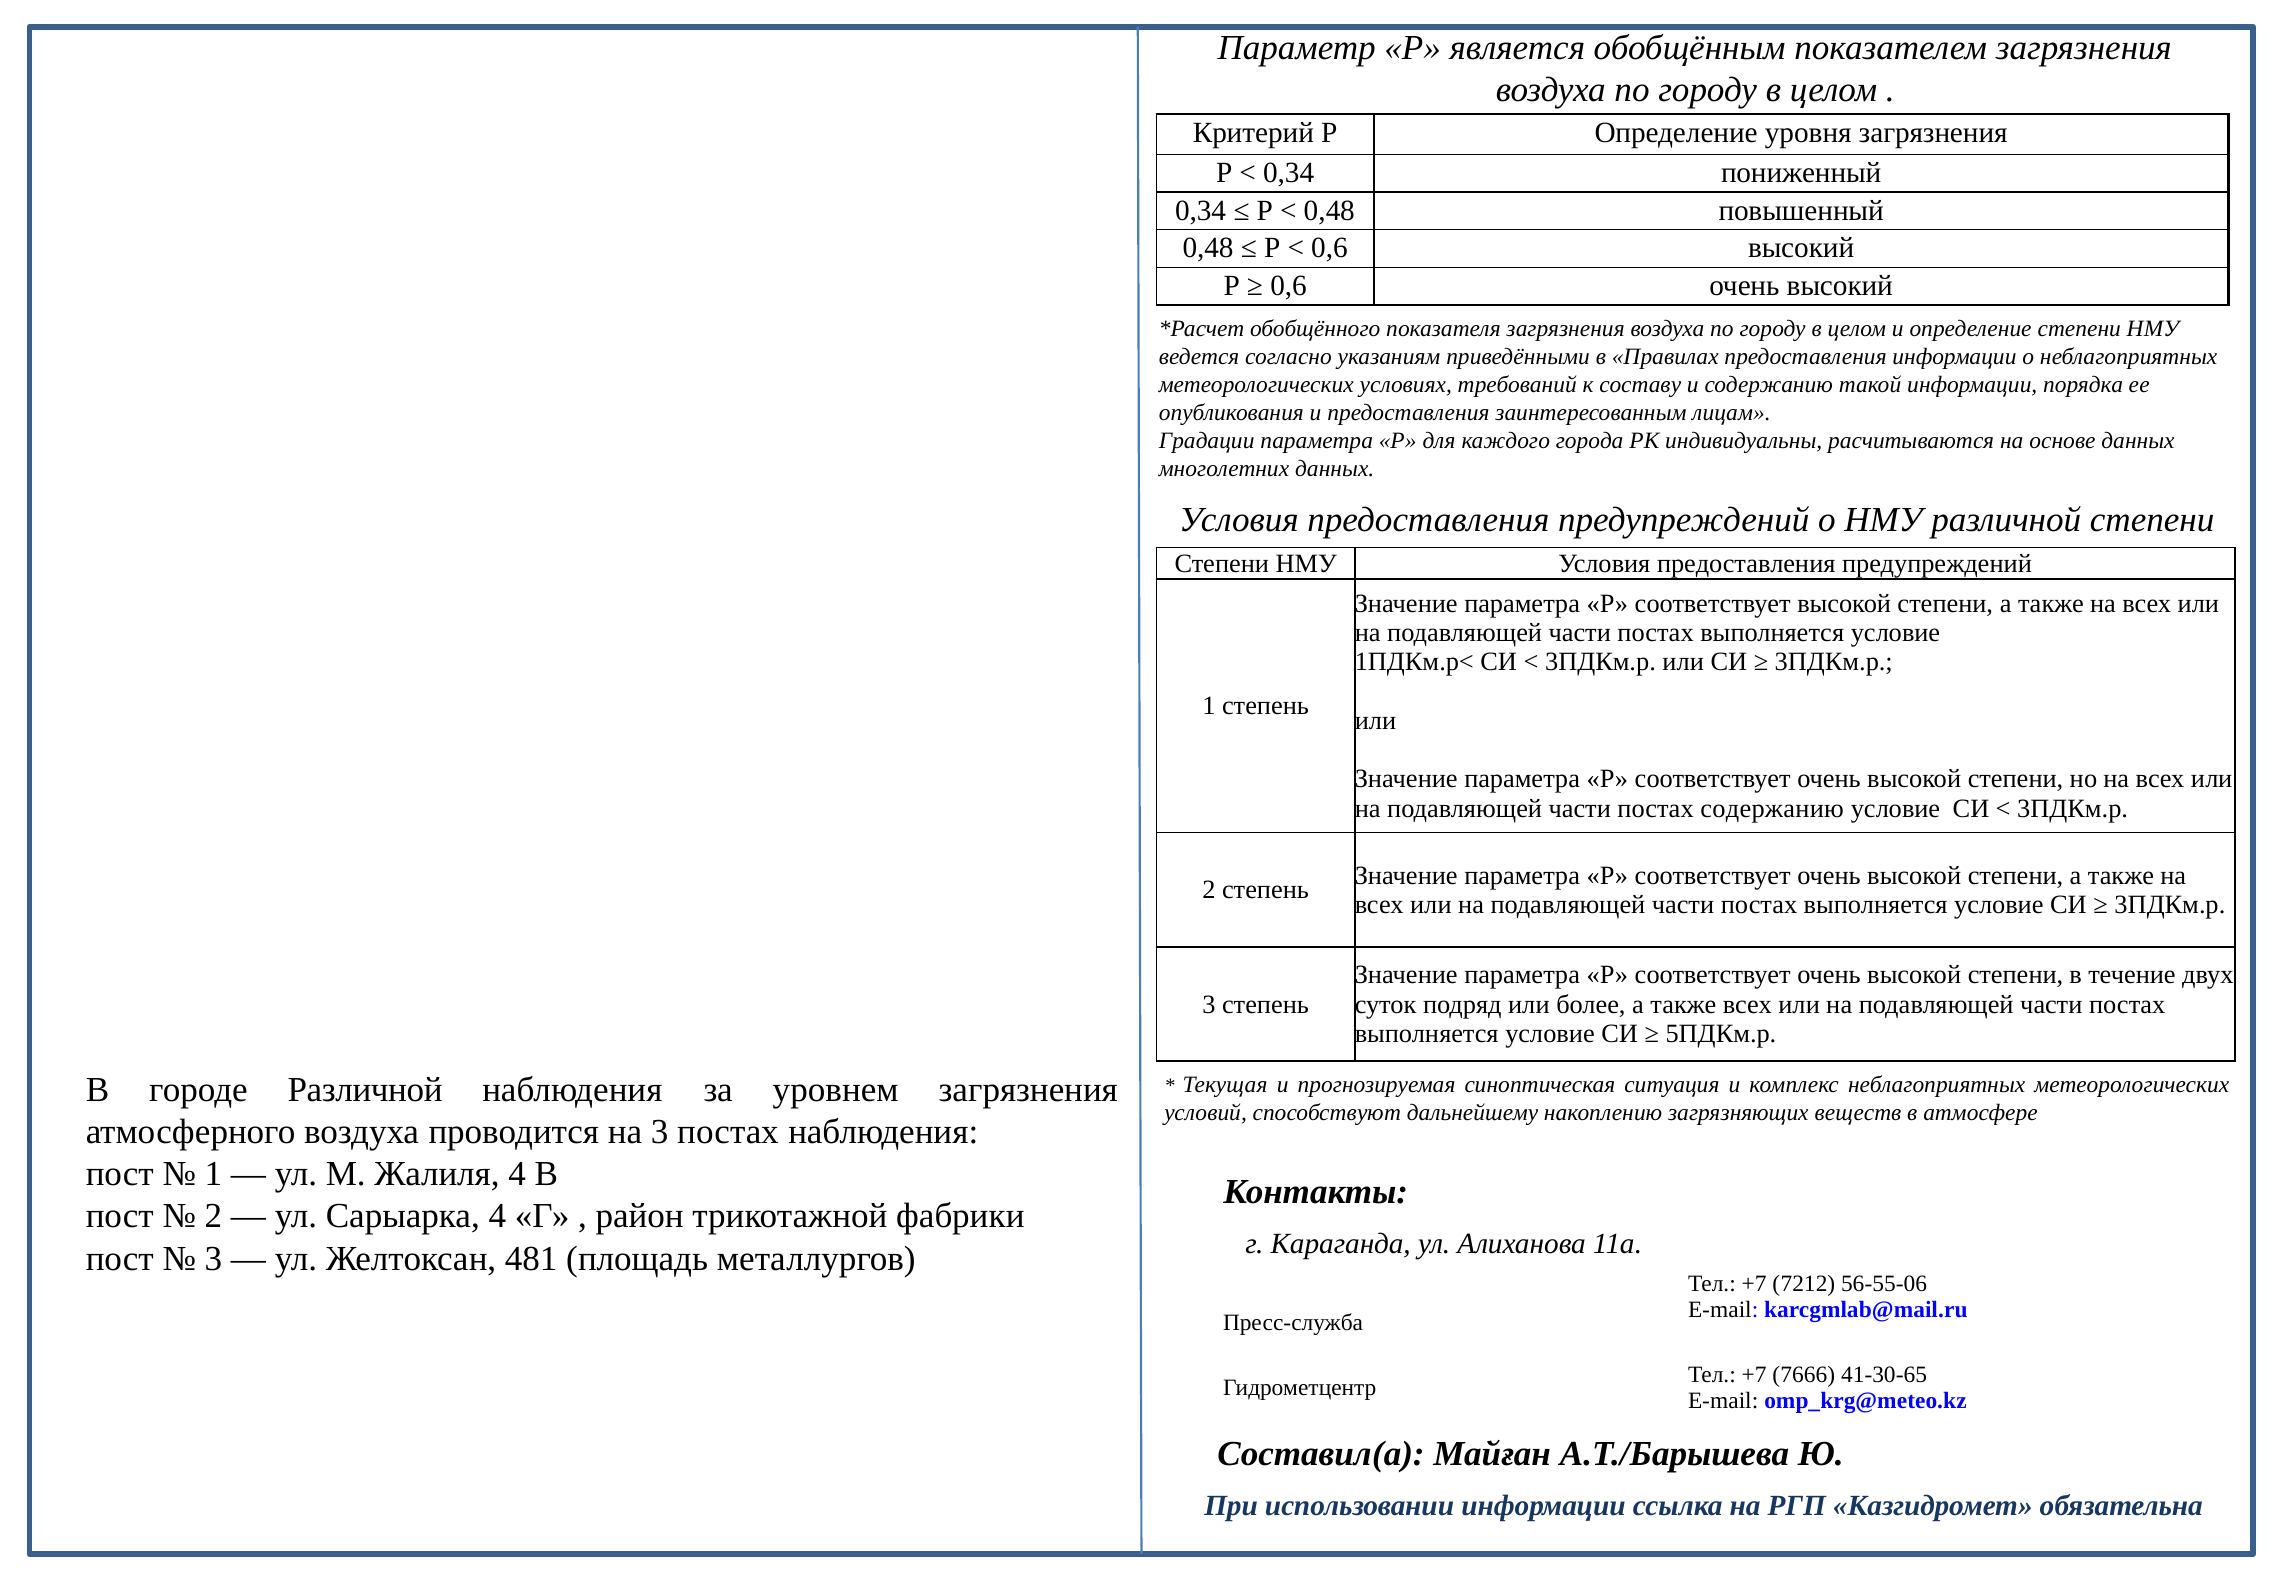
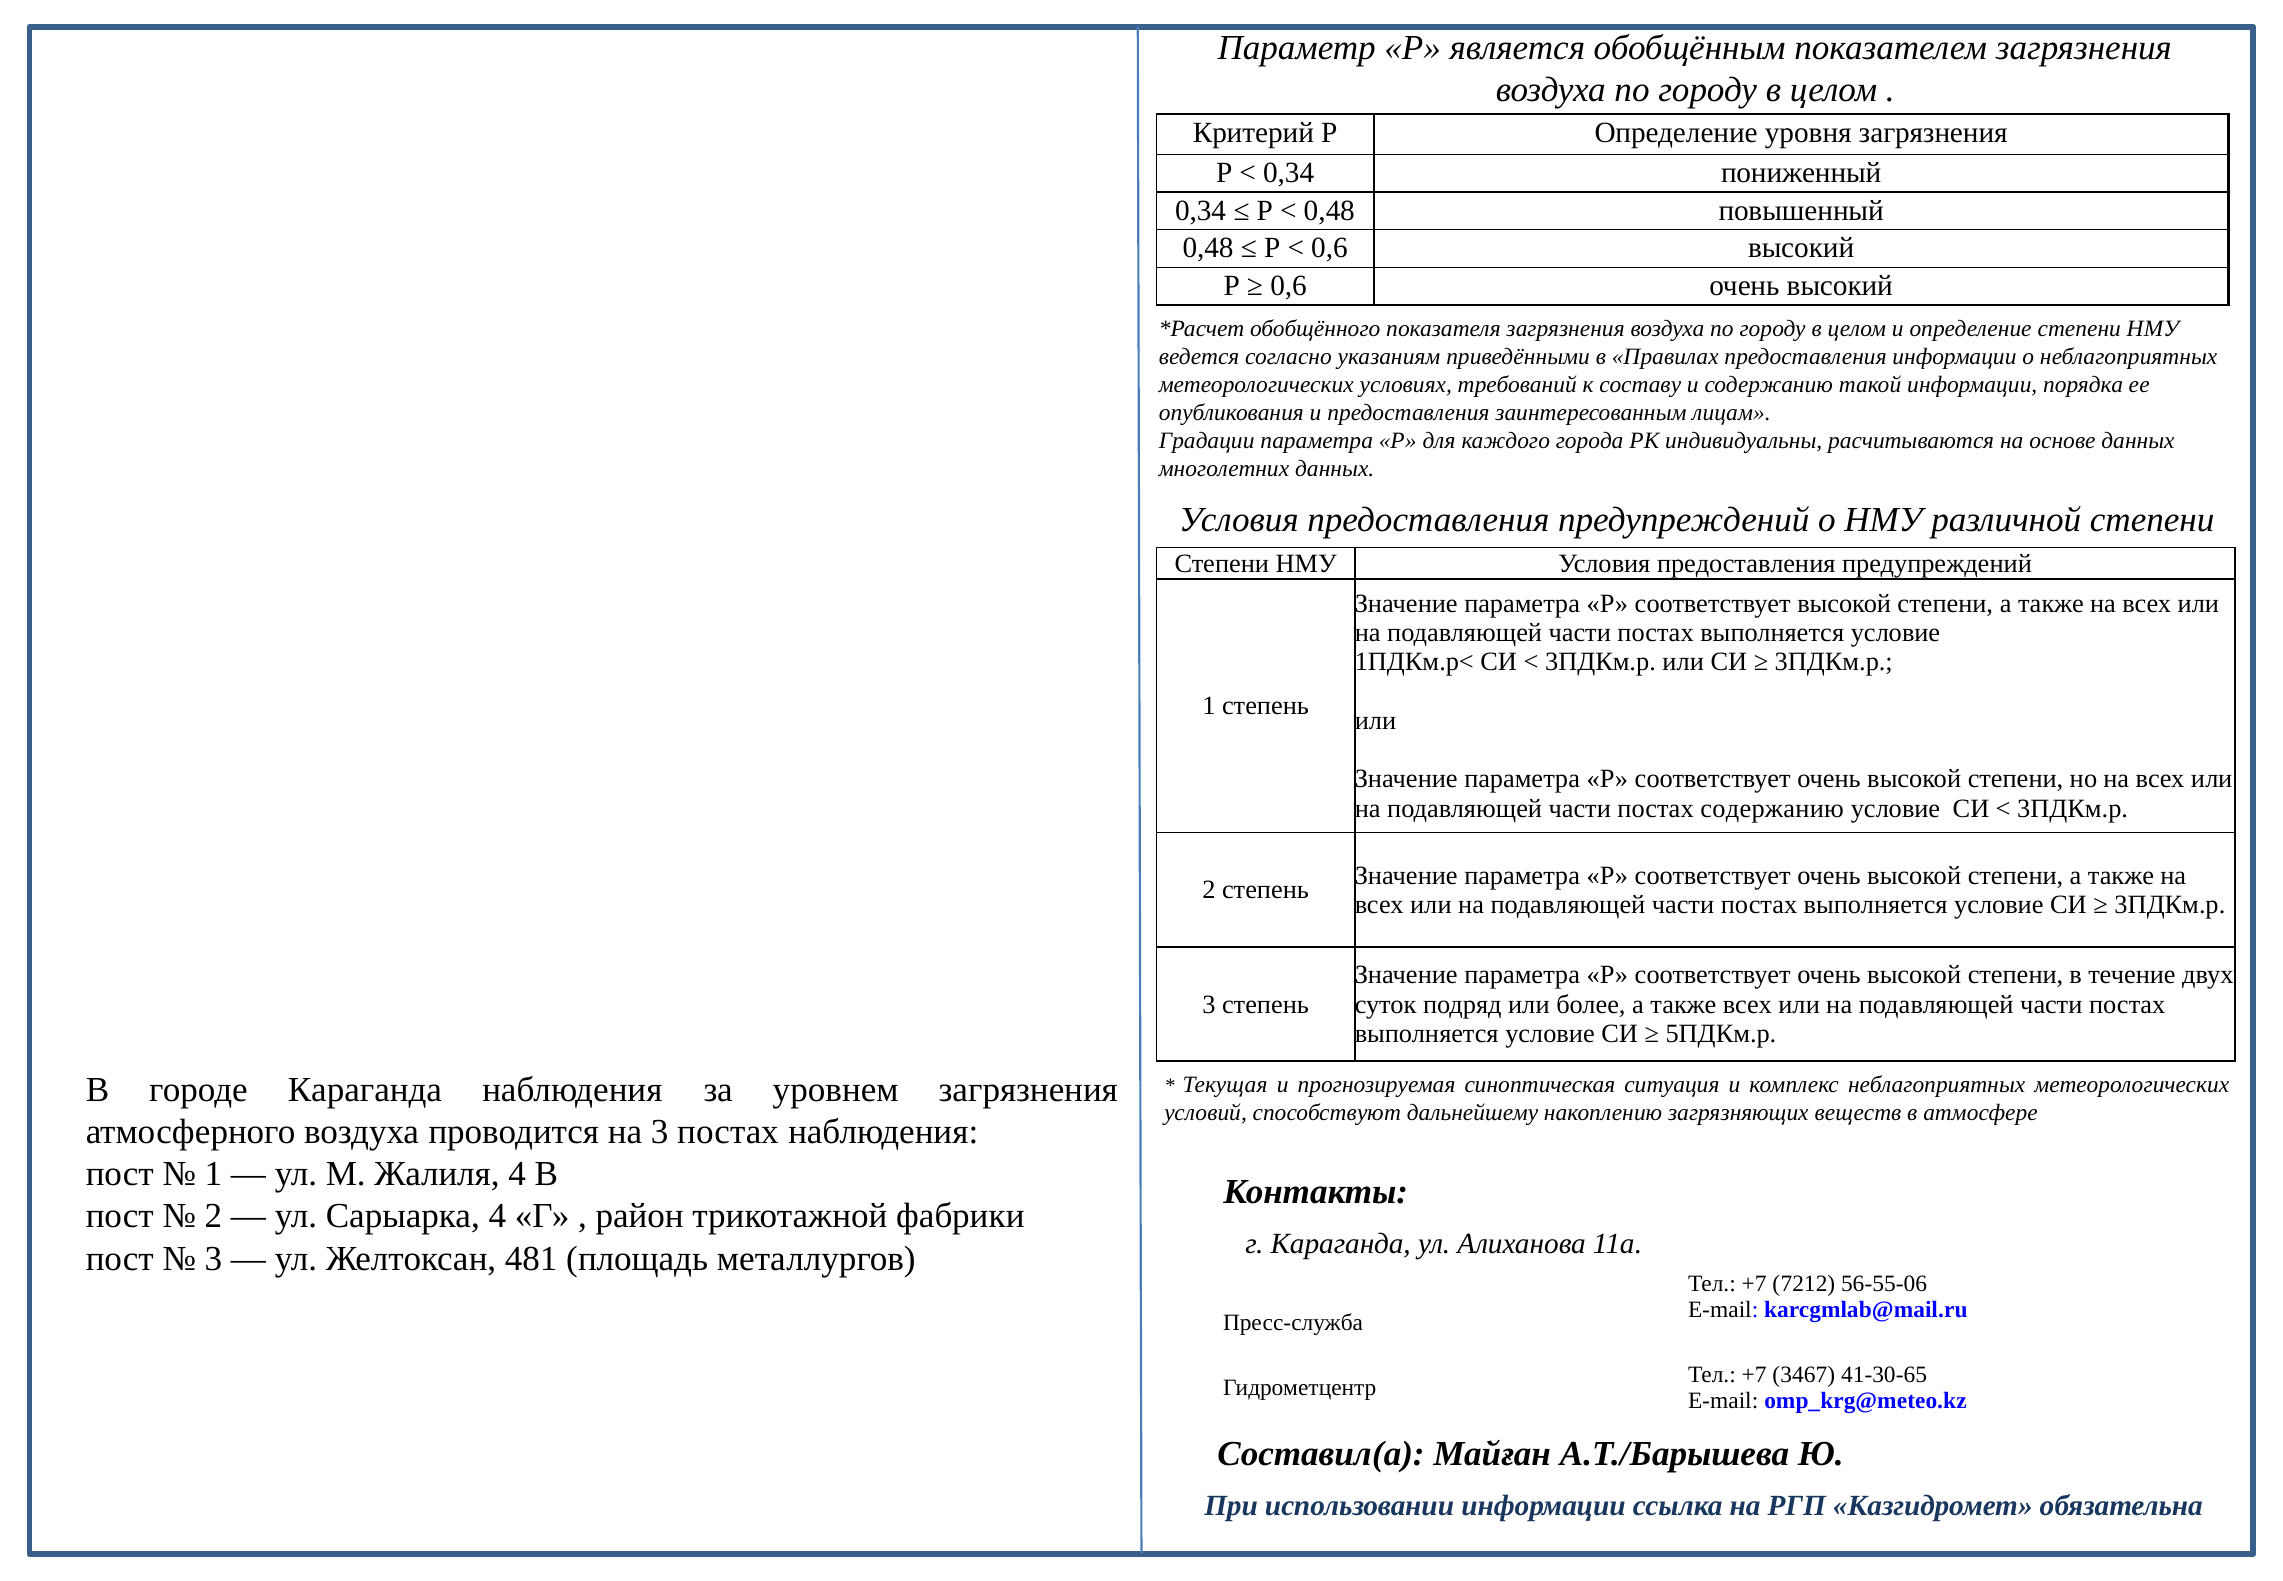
городе Различной: Различной -> Караганда (365, 1090)
7666: 7666 -> 3467 (1804, 1375)
